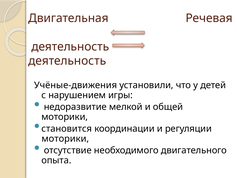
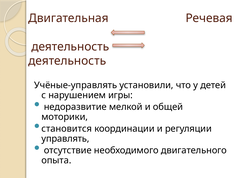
Учёные-движения: Учёные-движения -> Учёные-управлять (76, 85)
моторики: моторики -> управлять (65, 138)
